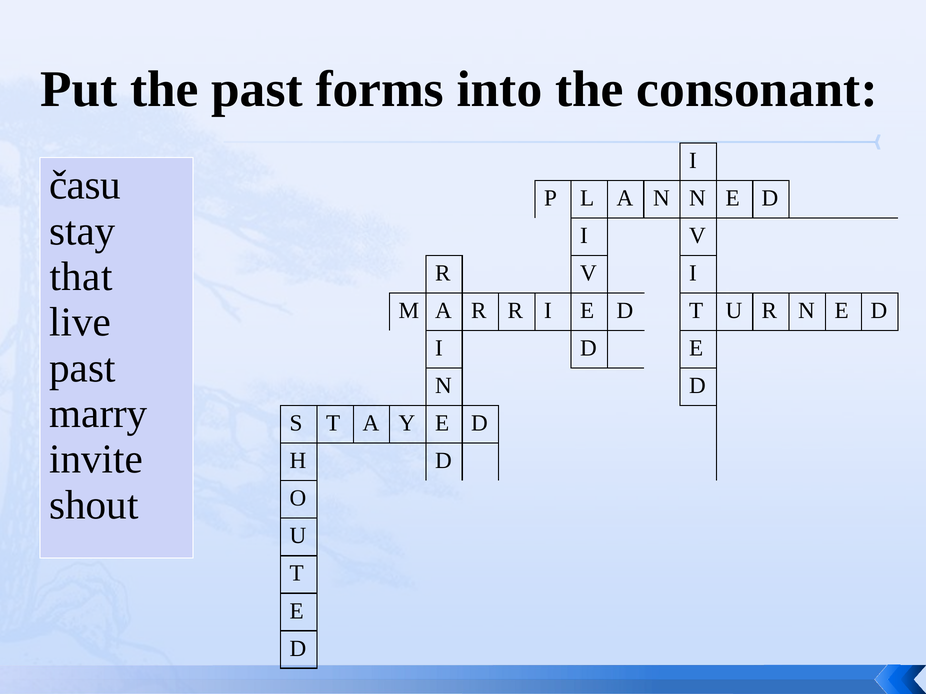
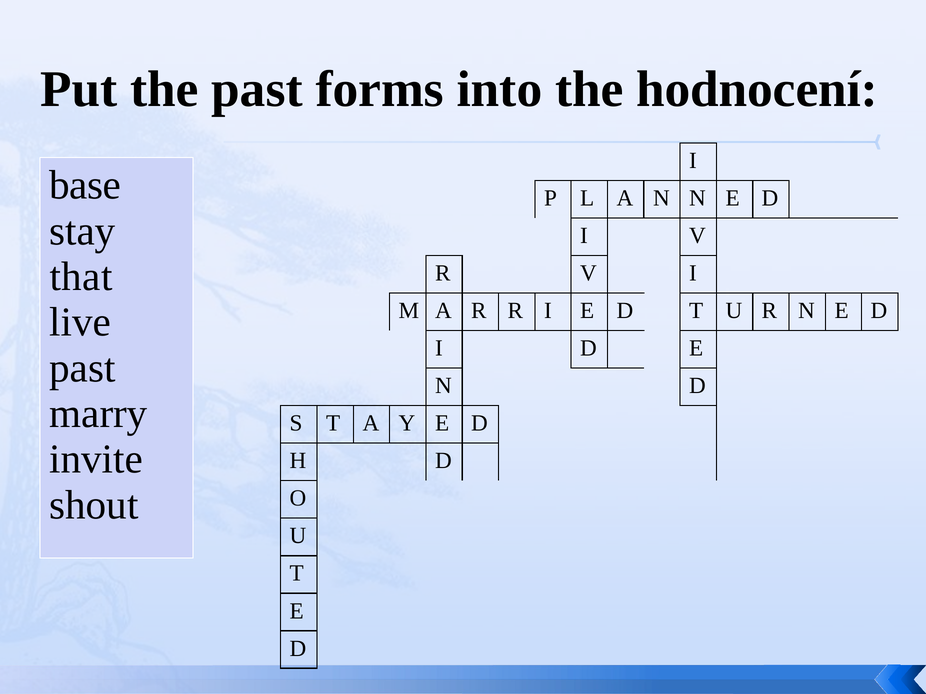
consonant: consonant -> hodnocení (757, 89)
času: času -> base (85, 185)
